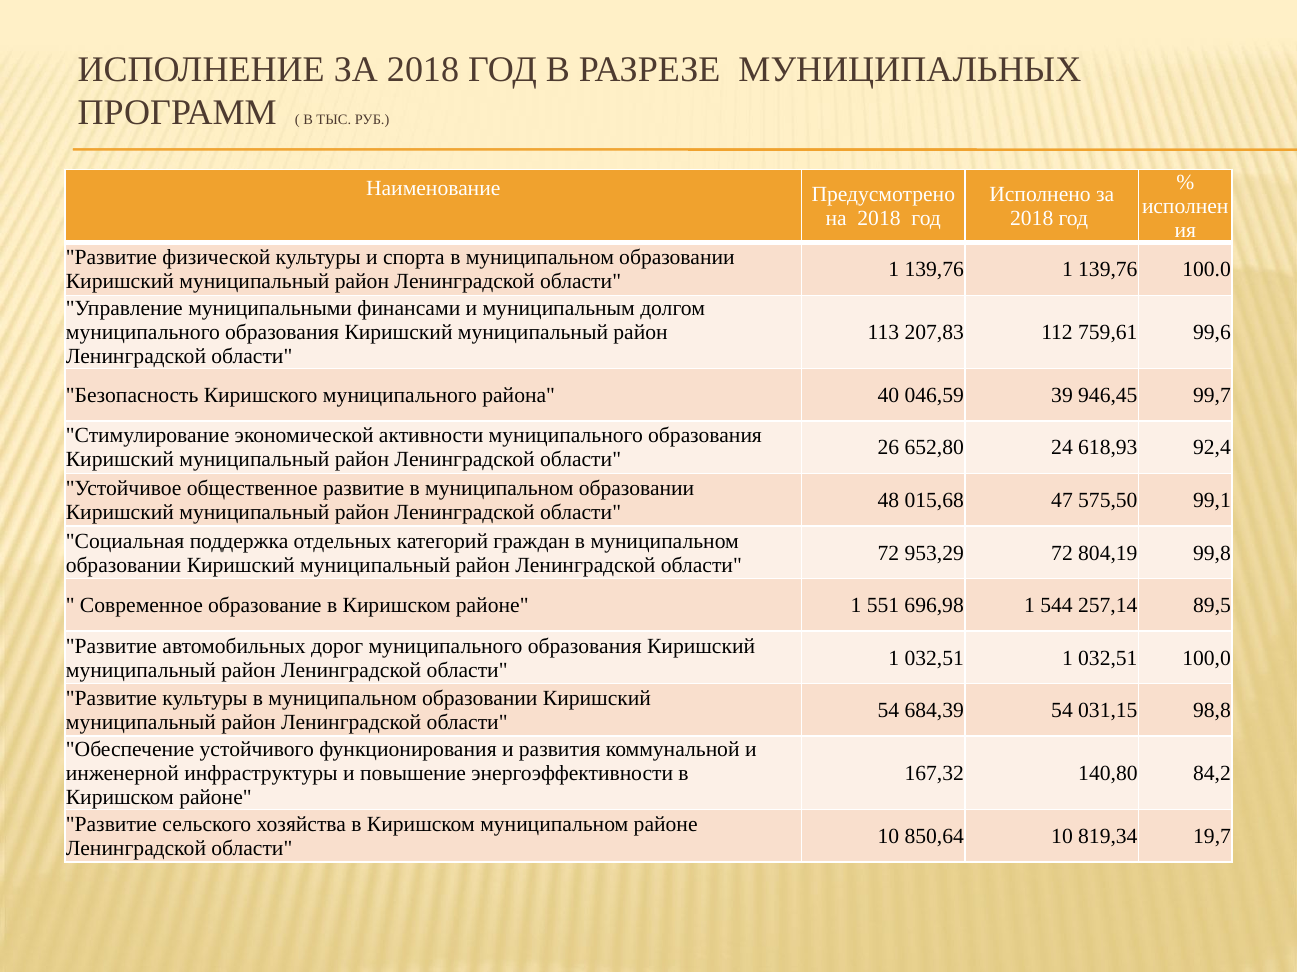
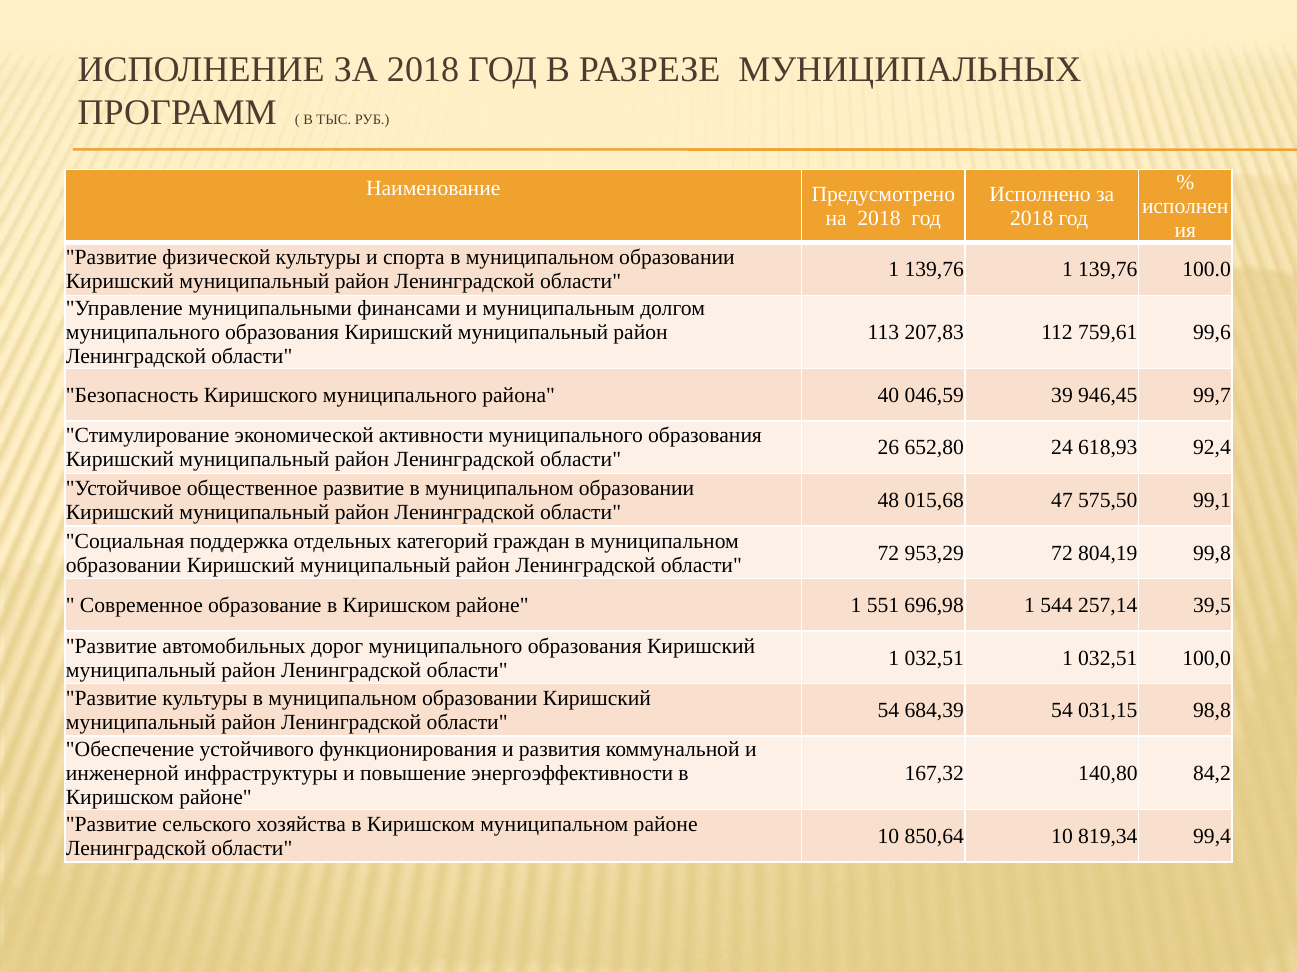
89,5: 89,5 -> 39,5 (1212, 606)
19,7: 19,7 -> 99,4 (1212, 837)
